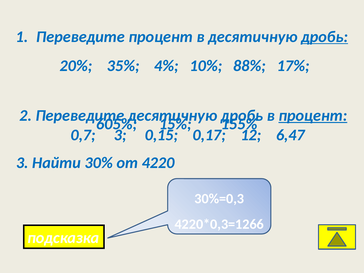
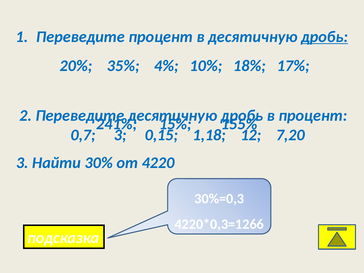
88%: 88% -> 18% (250, 66)
процент underline: present -> none (313, 116)
605%: 605% -> 241% (117, 124)
0,17: 0,17 -> 1,18 (209, 135)
6,47: 6,47 -> 7,20 (290, 135)
